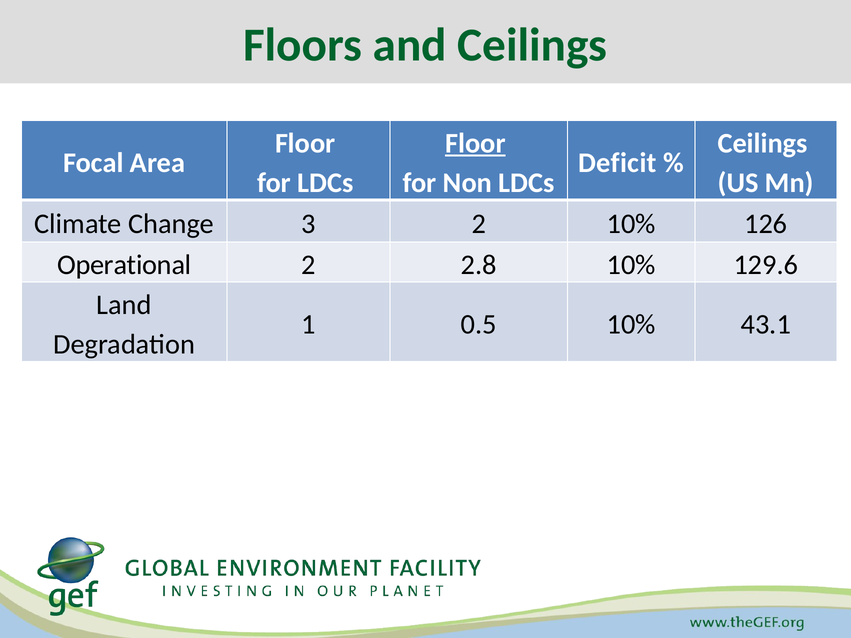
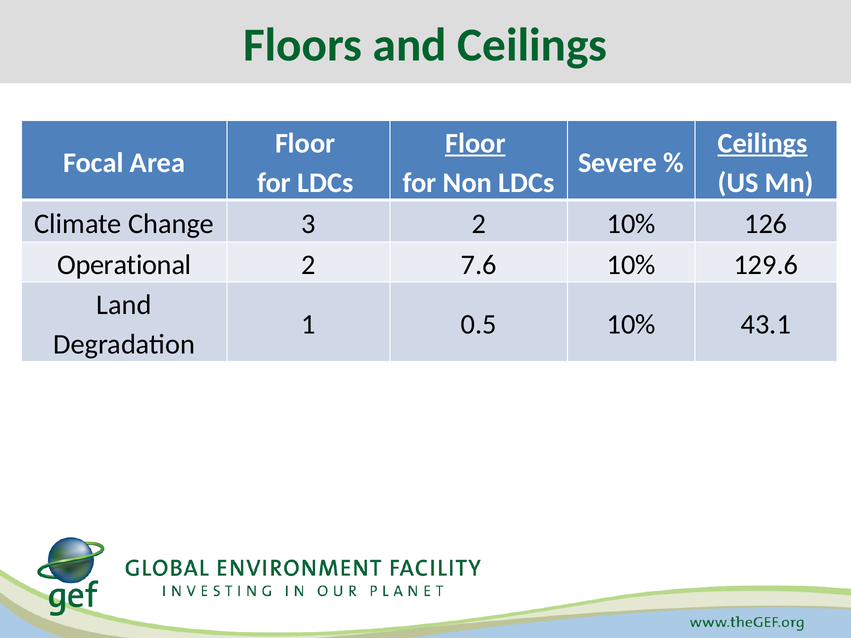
Ceilings underline: none -> present (763, 143)
Deficit: Deficit -> Severe (618, 163)
2.8: 2.8 -> 7.6 (479, 265)
